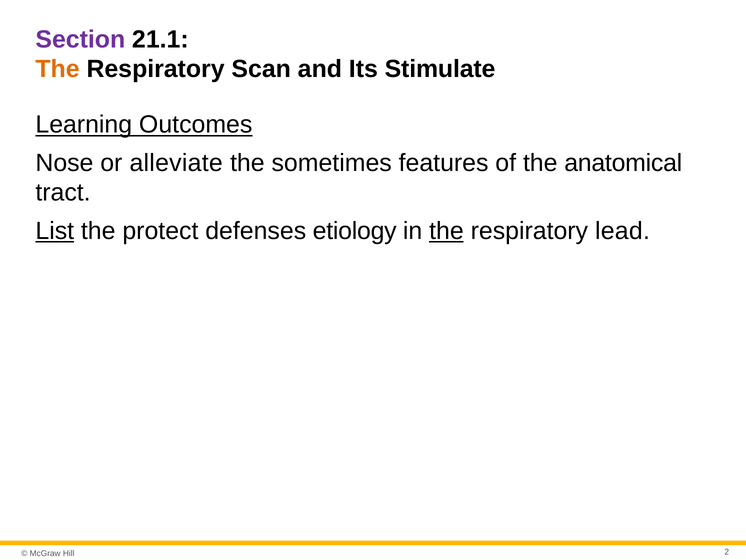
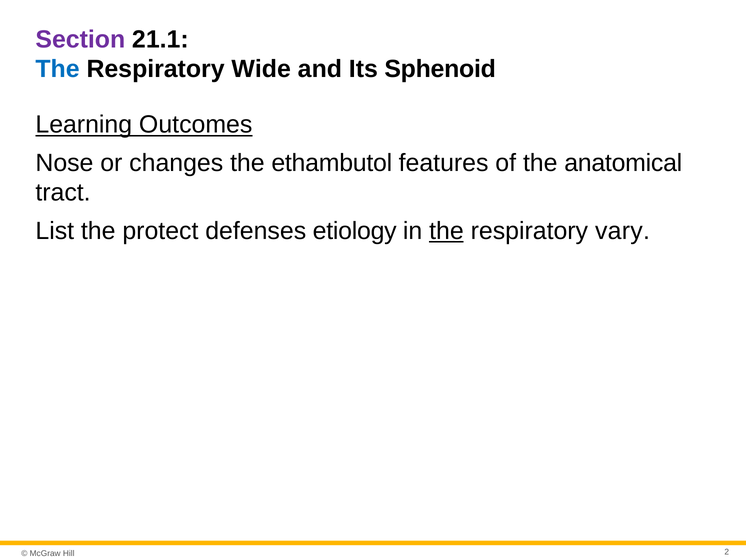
The colour: orange -> blue (58, 69)
Scan: Scan -> Wide (261, 69)
Stimulate: Stimulate -> Sphenoid (440, 69)
alleviate: alleviate -> changes (176, 163)
sometimes: sometimes -> ethambutol (332, 163)
List underline: present -> none (55, 231)
lead: lead -> vary (622, 231)
